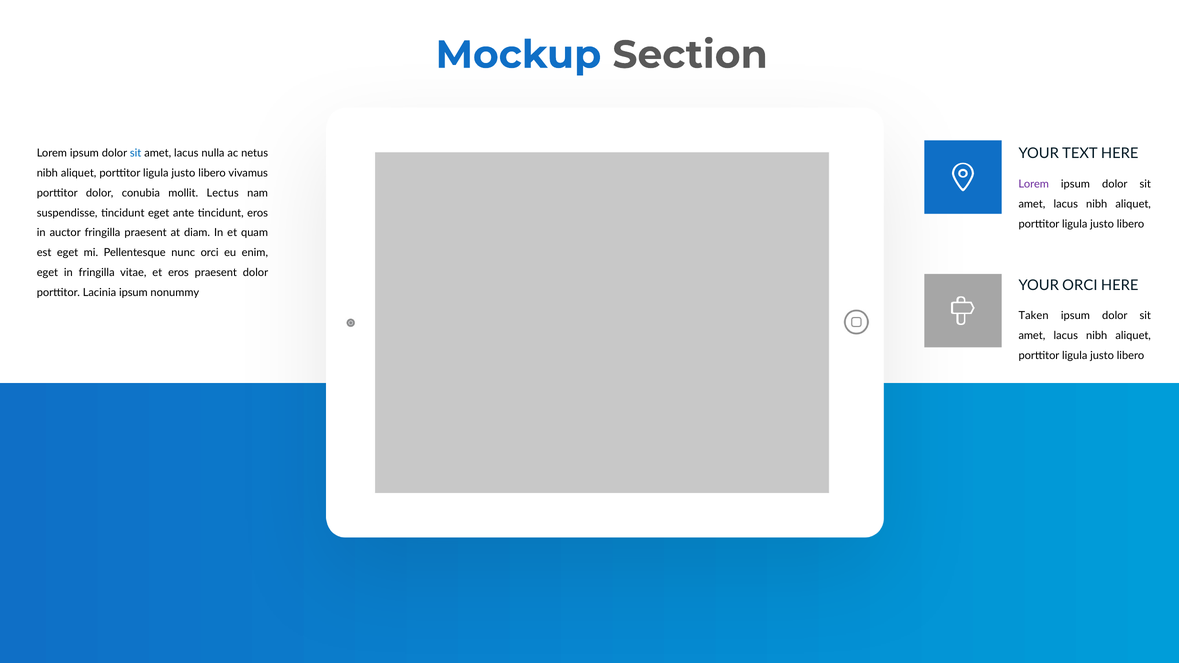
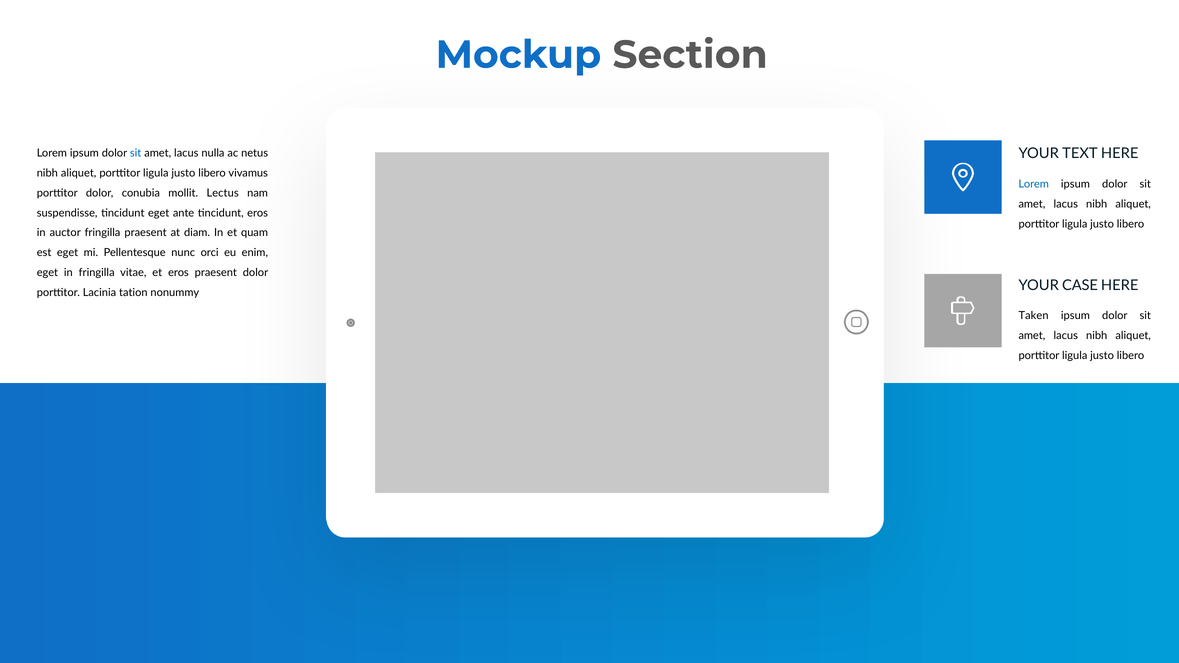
Lorem colour: purple -> blue (1034, 184)
YOUR ORCI: ORCI -> CASE (1080, 285)
Lacinia ipsum: ipsum -> tation (133, 293)
